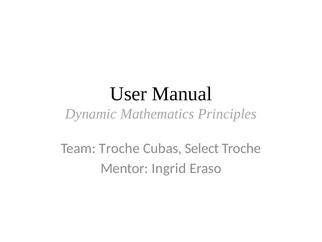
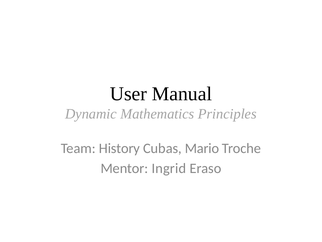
Team Troche: Troche -> History (119, 148)
Select: Select -> Mario (202, 148)
